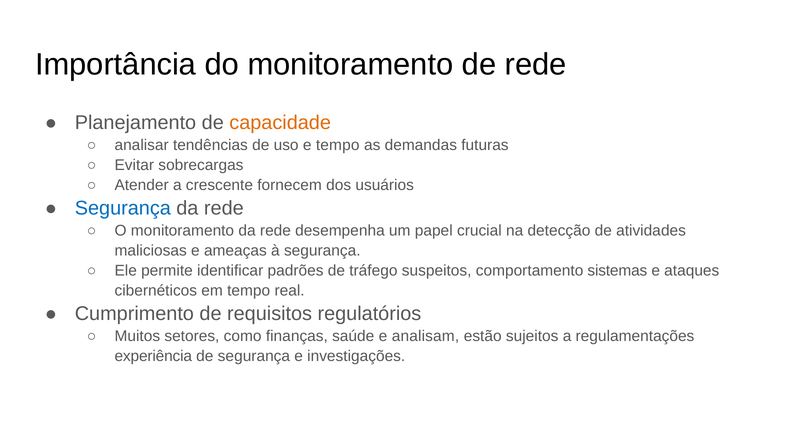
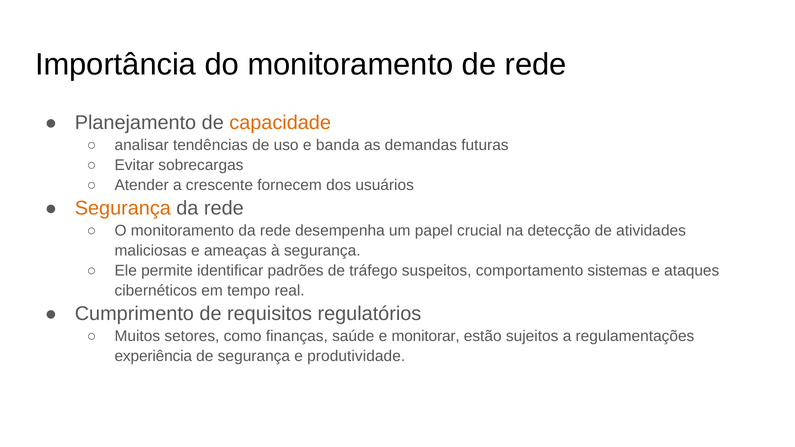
e tempo: tempo -> banda (338, 145)
Segurança colour: blue -> orange (123, 208)
analisam: analisam -> monitorar (426, 336)
investigações: investigações -> produtividade (356, 356)
